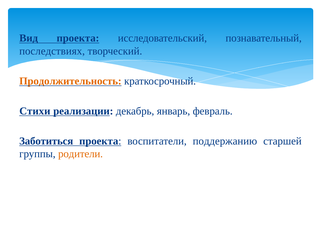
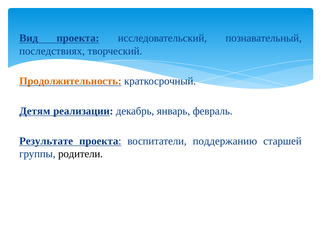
Стихи: Стихи -> Детям (35, 111)
Заботиться: Заботиться -> Результате (46, 141)
родители colour: orange -> black (81, 154)
